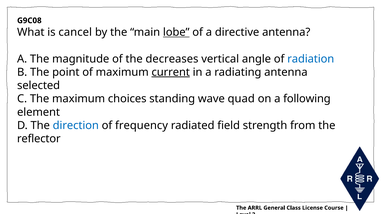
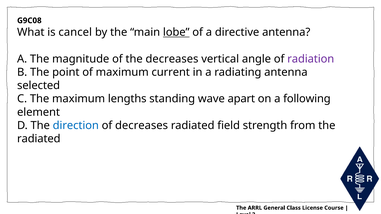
radiation colour: blue -> purple (311, 59)
current underline: present -> none (171, 72)
choices: choices -> lengths (127, 99)
quad: quad -> apart (241, 99)
of frequency: frequency -> decreases (142, 126)
reflector: reflector -> radiated (39, 139)
